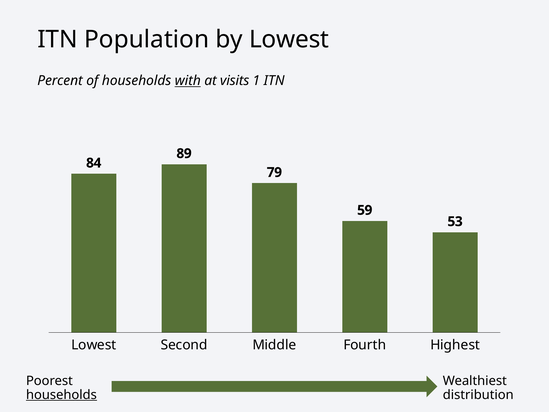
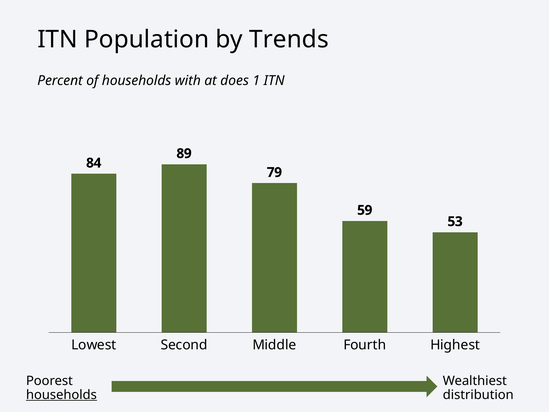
by Lowest: Lowest -> Trends (289, 39)
with underline: present -> none (188, 81)
visits: visits -> does (235, 81)
